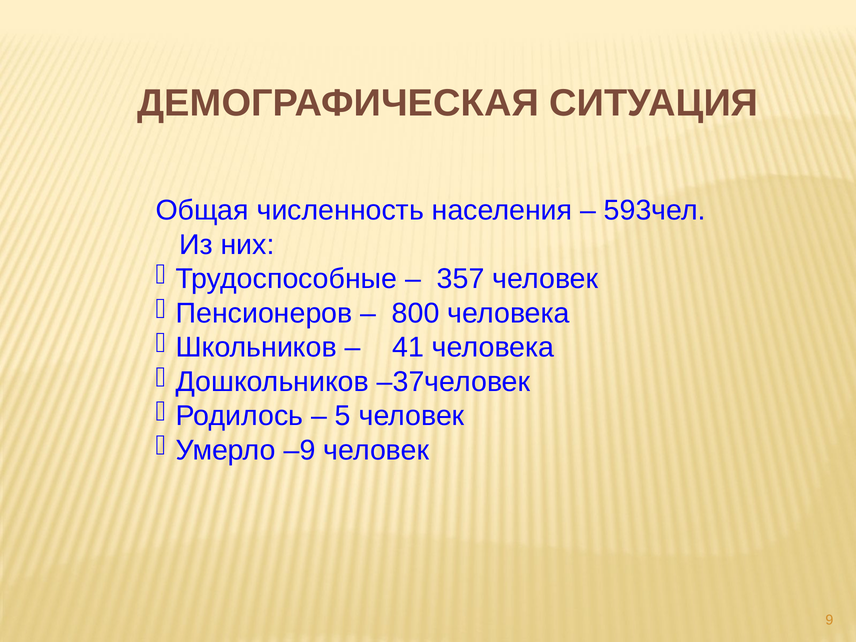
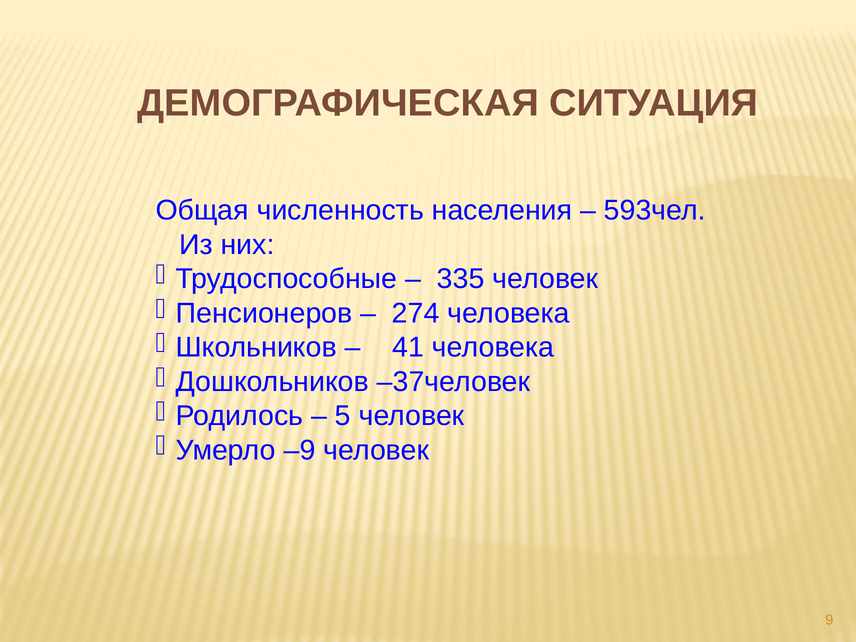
357: 357 -> 335 (461, 279)
800: 800 -> 274 (416, 313)
